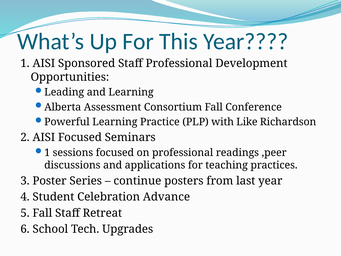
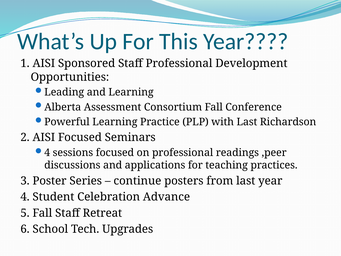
with Like: Like -> Last (247, 122)
1: 1 -> 4 (47, 153)
